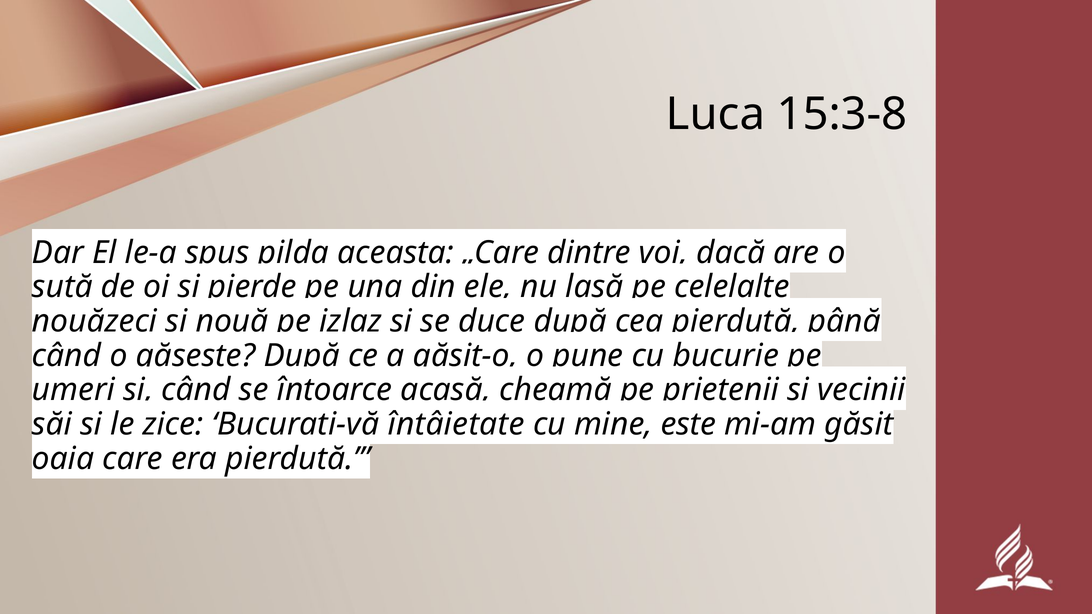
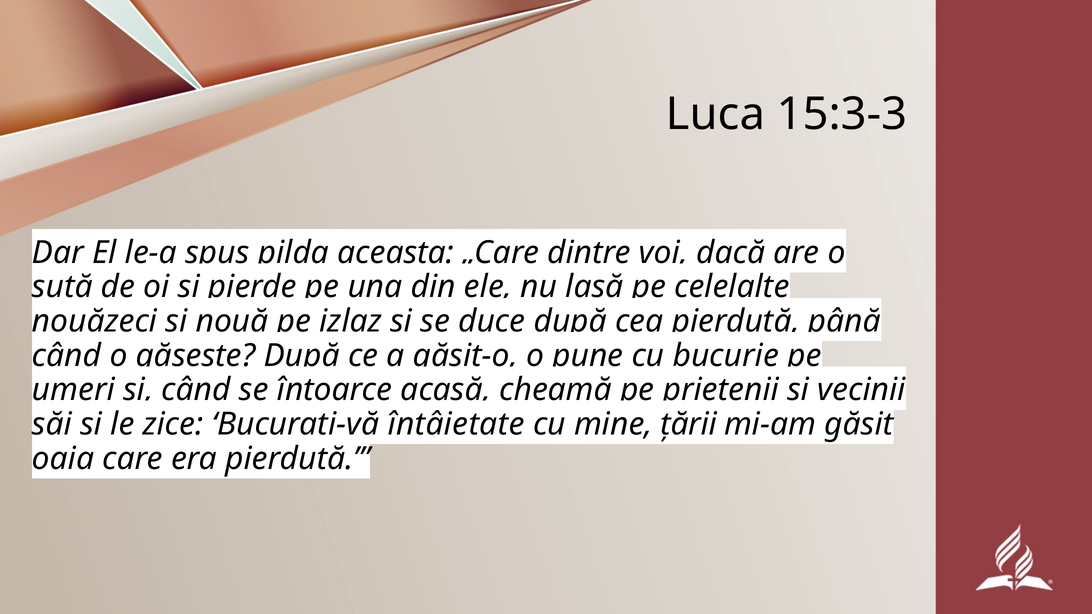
15:3-8: 15:3-8 -> 15:3-3 (842, 114)
este: este -> țării (689, 424)
